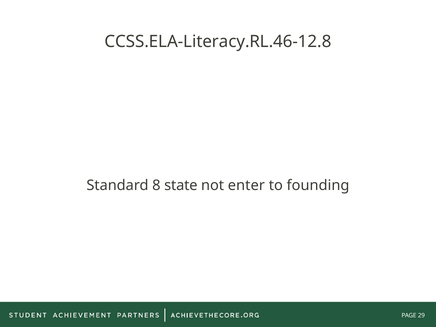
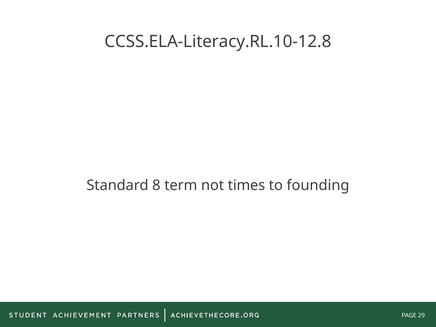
CCSS.ELA-Literacy.RL.46-12.8: CCSS.ELA-Literacy.RL.46-12.8 -> CCSS.ELA-Literacy.RL.10-12.8 (218, 42)
state: state -> term (181, 185)
enter: enter -> times (246, 185)
